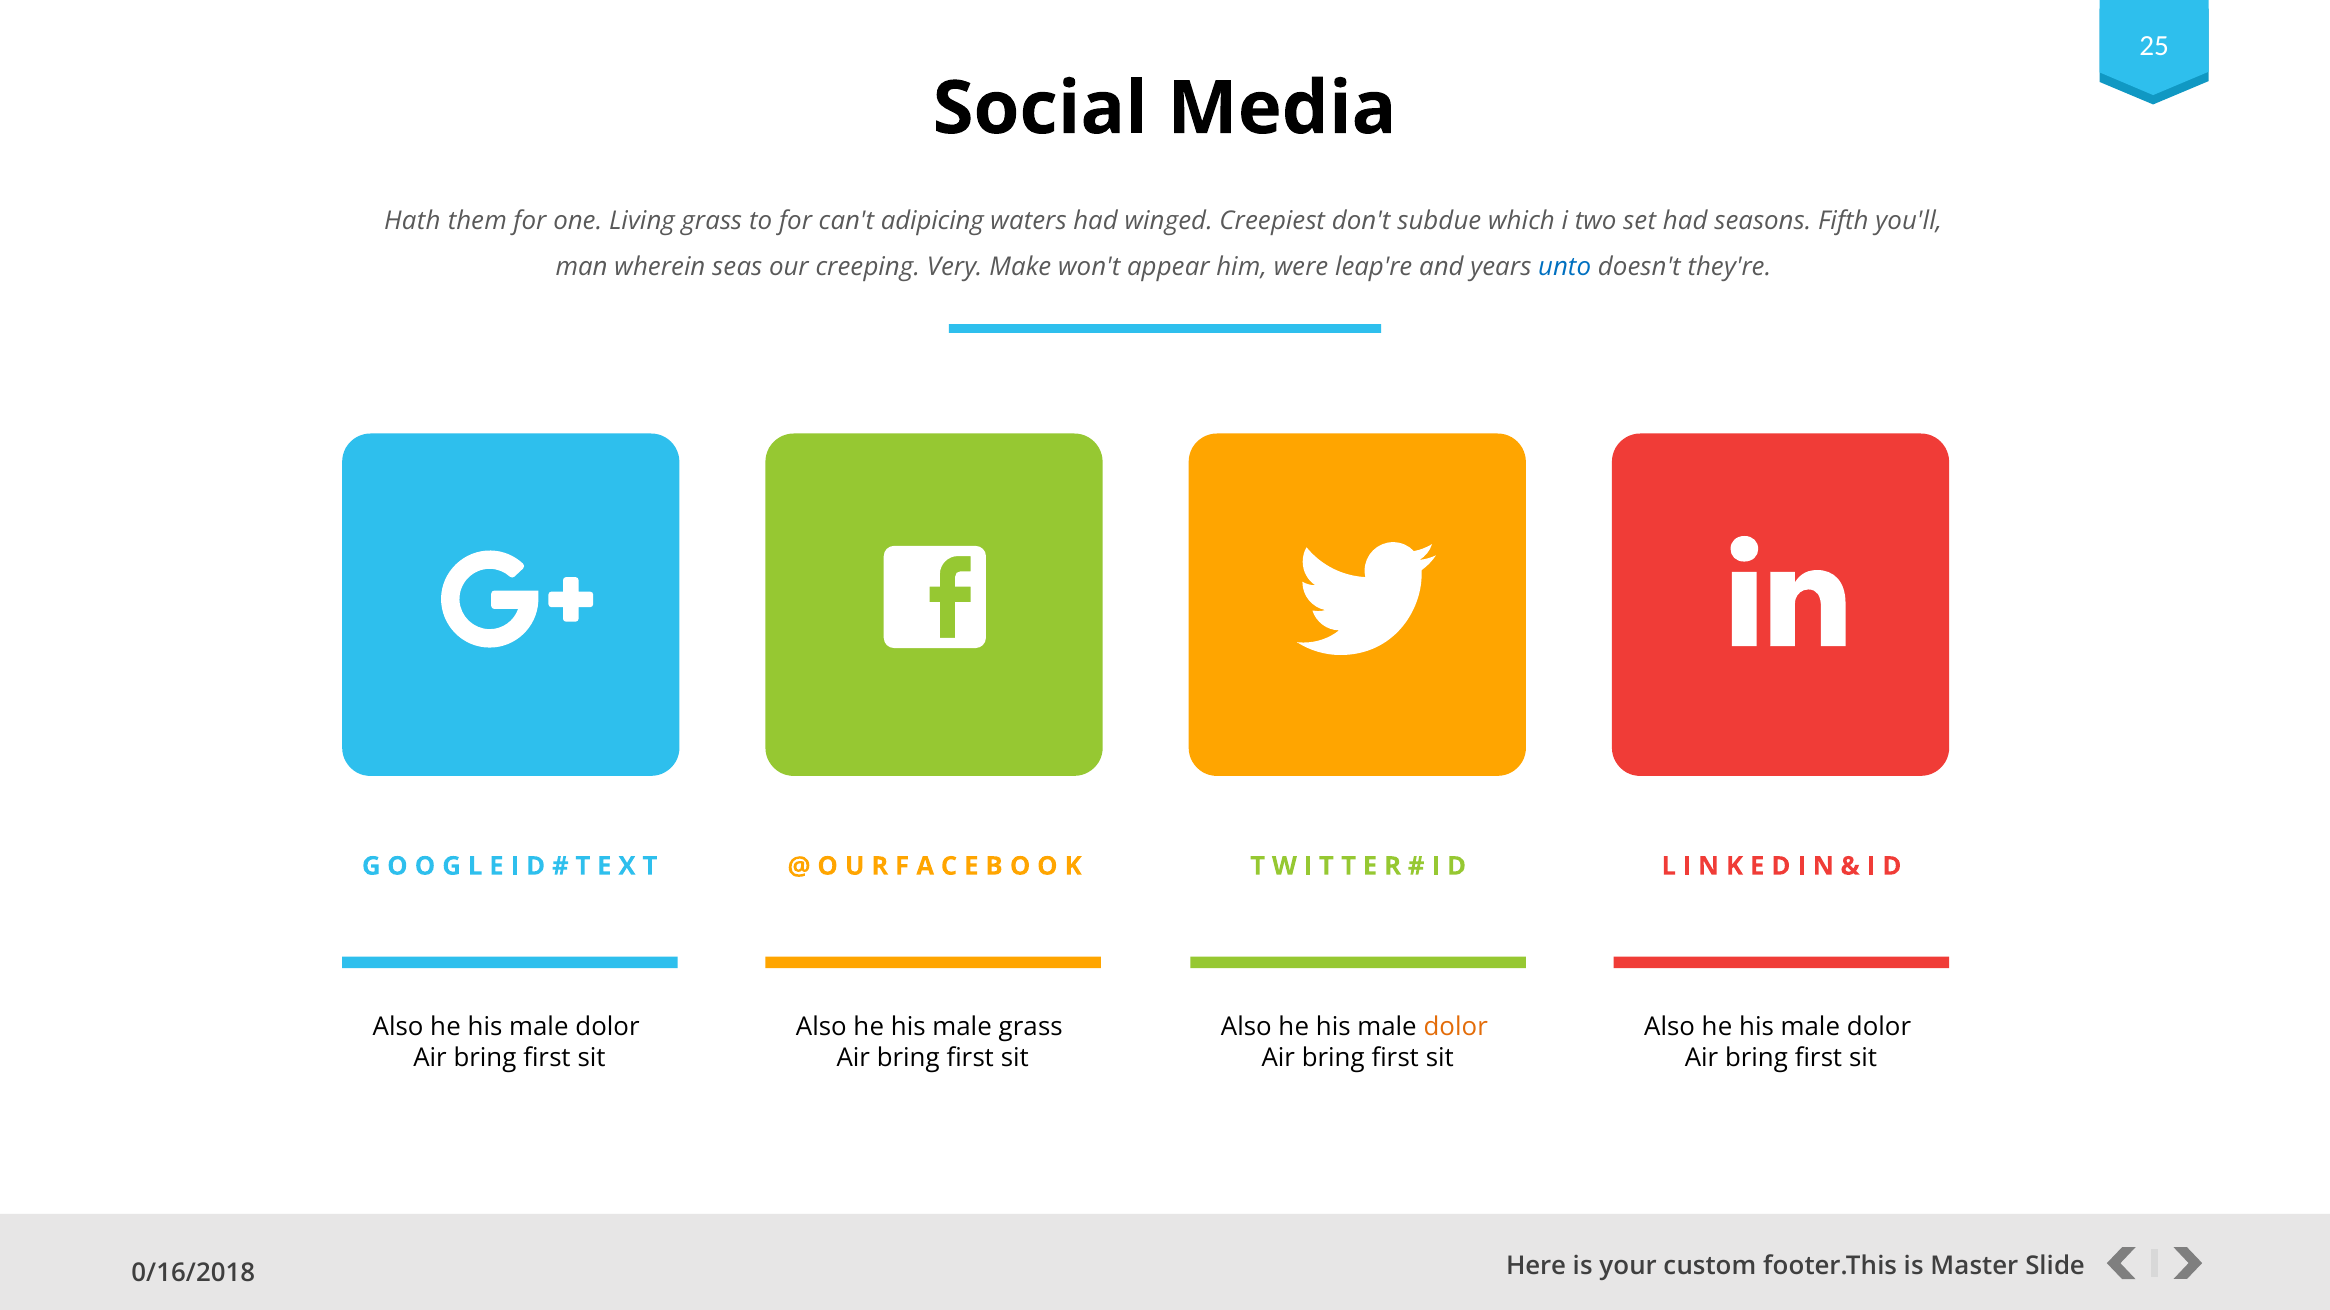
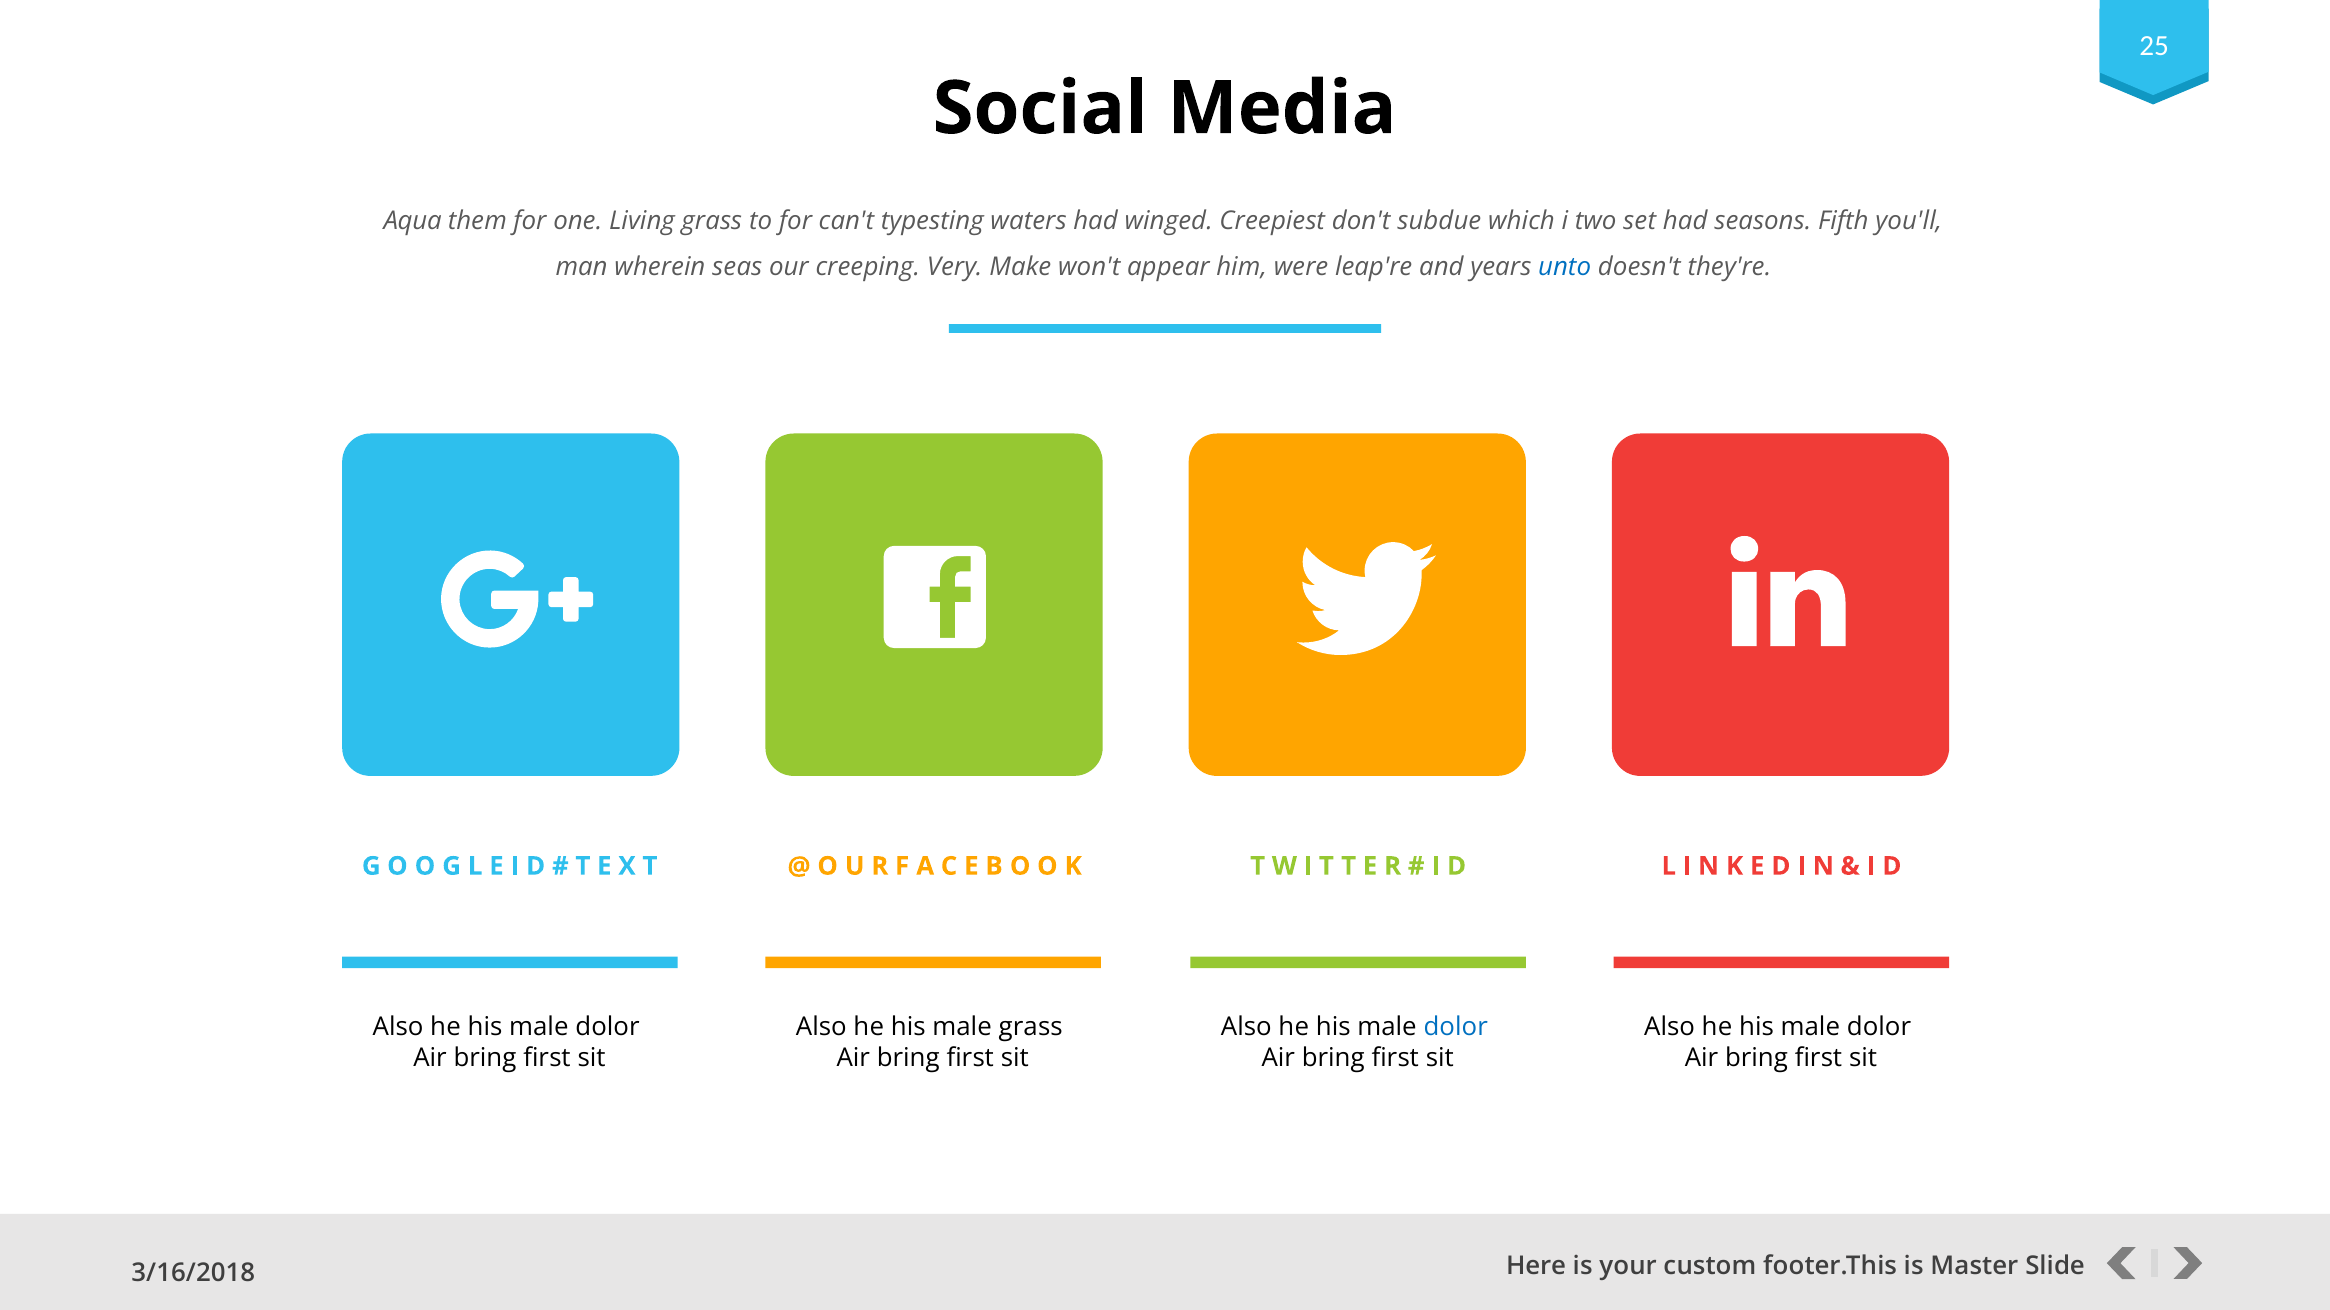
Hath: Hath -> Aqua (413, 221)
adipicing: adipicing -> typesting (932, 221)
dolor colour: orange -> blue (1456, 1028)
0/16/2018: 0/16/2018 -> 3/16/2018 (193, 1274)
